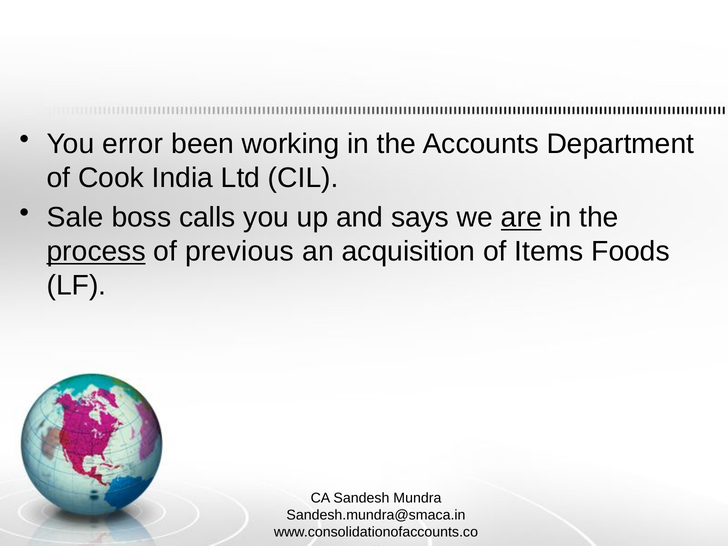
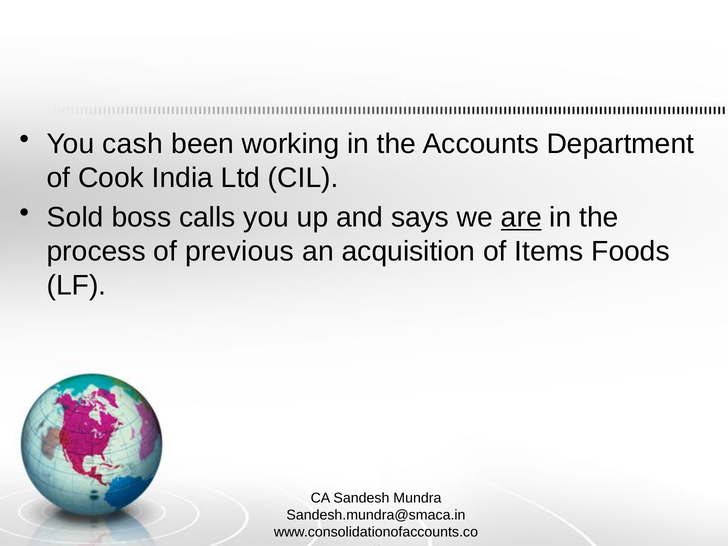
error: error -> cash (133, 144)
Sale: Sale -> Sold (75, 218)
process underline: present -> none (96, 252)
